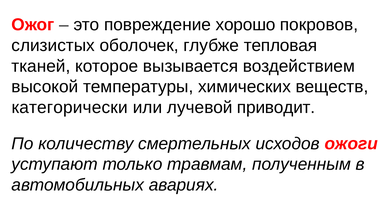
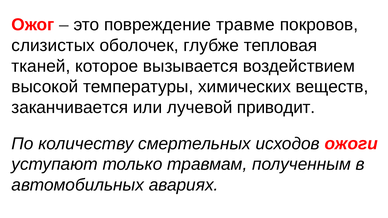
хорошо: хорошо -> травме (245, 25)
категорически: категорически -> заканчивается (70, 108)
